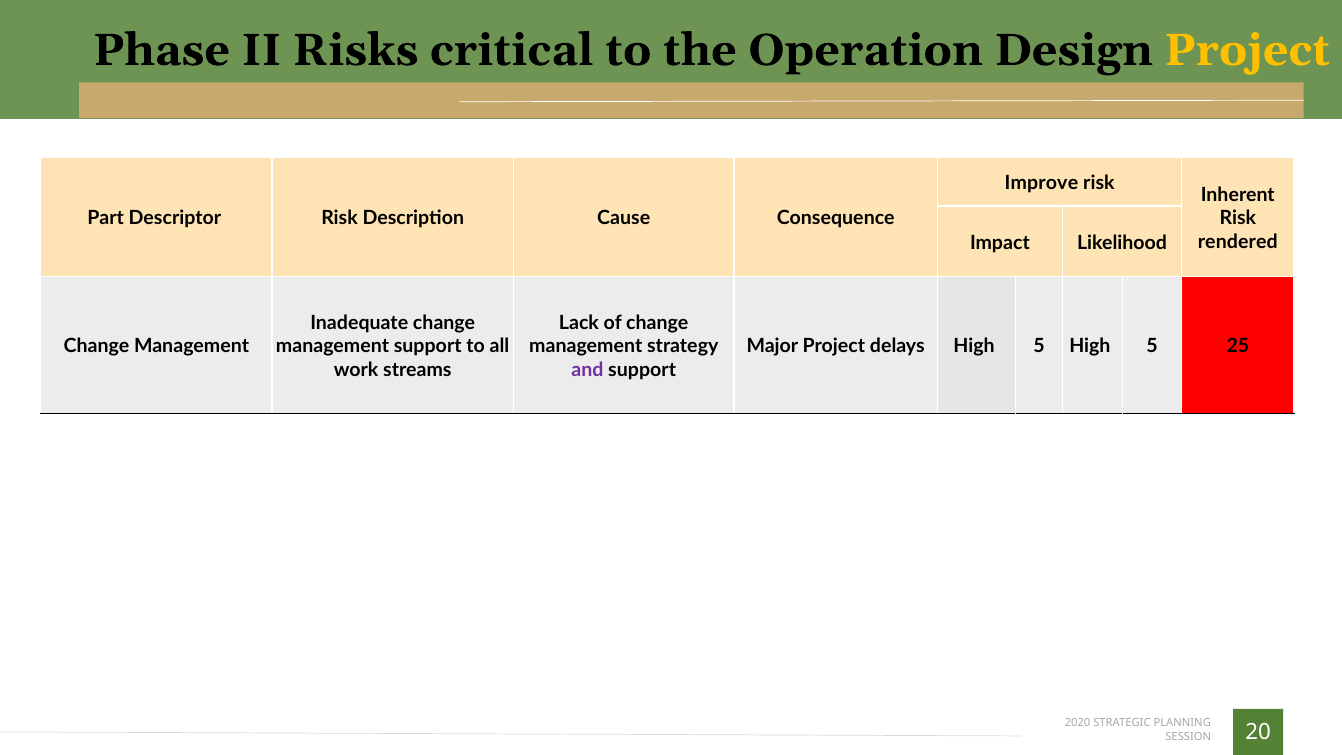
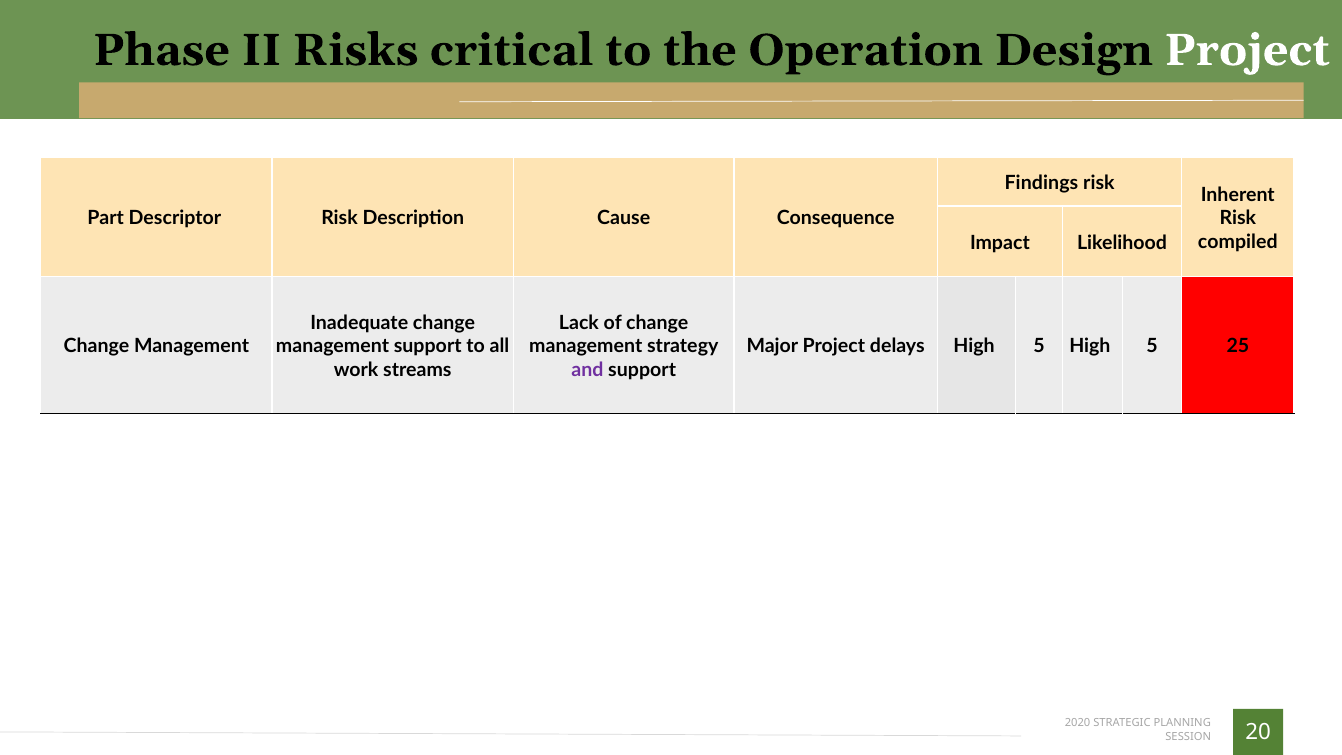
Project colour: yellow -> white (1247, 50)
Improve: Improve -> Findings (1041, 183)
rendered: rendered -> compiled (1238, 242)
